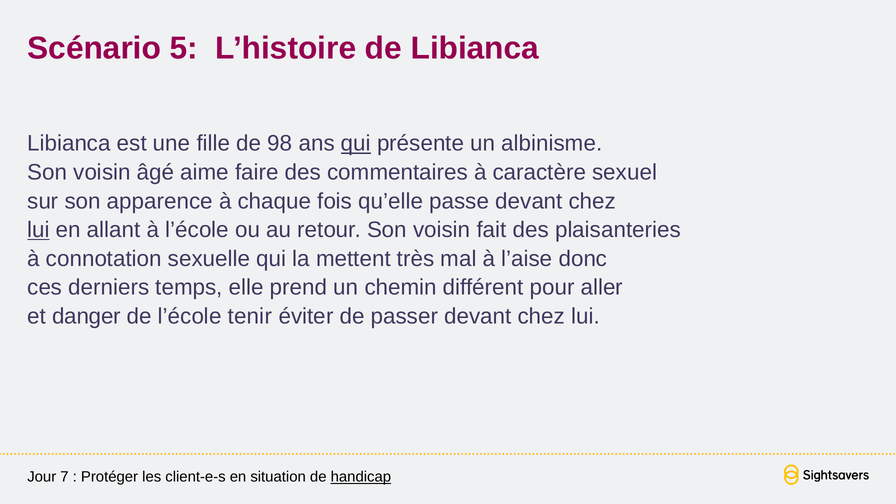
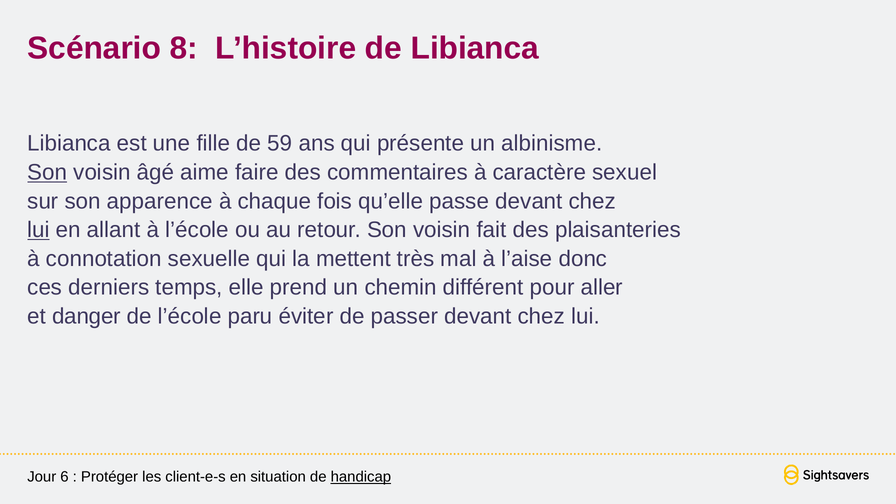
5: 5 -> 8 (184, 48)
98: 98 -> 59 (280, 144)
qui underline: present -> none (356, 144)
Son underline: none -> present (47, 172)
tenir: tenir -> paru (250, 316)
7: 7 -> 6 (64, 477)
